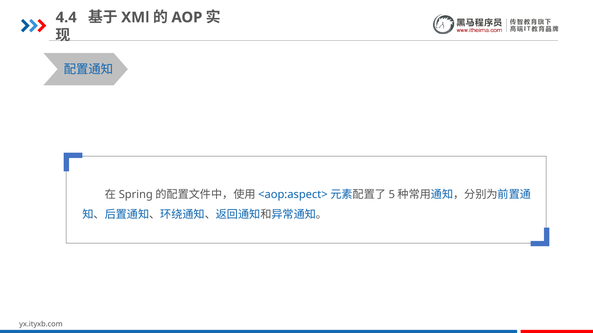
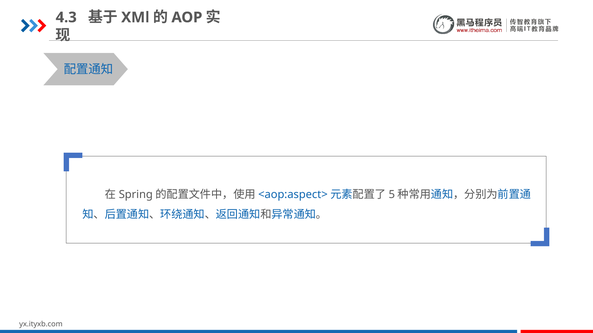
4.4: 4.4 -> 4.3 (66, 17)
